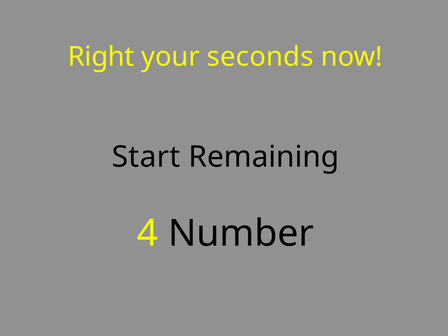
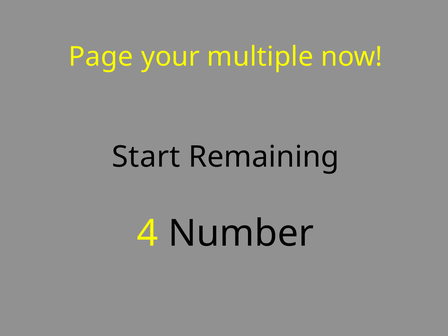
Right: Right -> Page (101, 57)
seconds: seconds -> multiple (260, 57)
